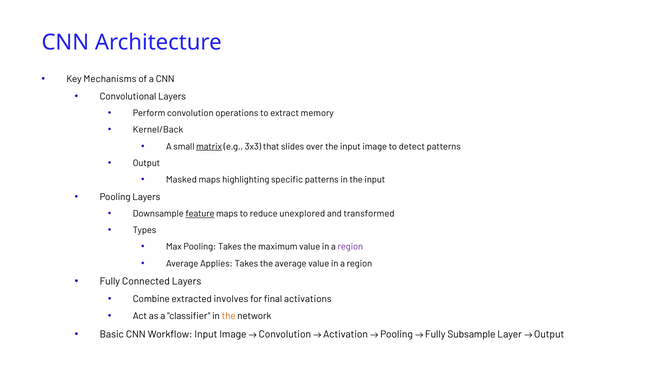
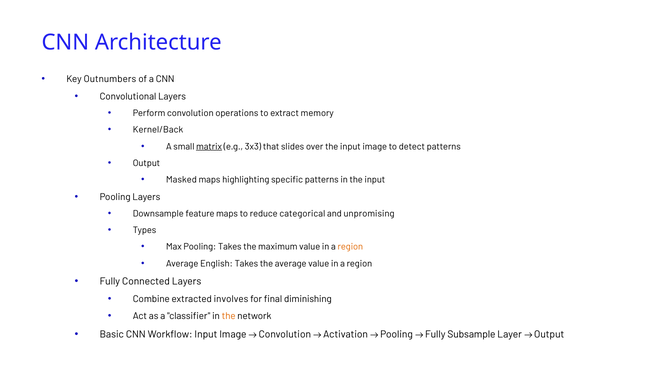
Mechanisms: Mechanisms -> Outnumbers (110, 79)
feature underline: present -> none (200, 214)
unexplored: unexplored -> categorical (302, 214)
transformed: transformed -> unpromising (369, 214)
region colour: purple -> orange (350, 247)
Applies: Applies -> English (216, 264)
activations: activations -> diminishing (308, 299)
